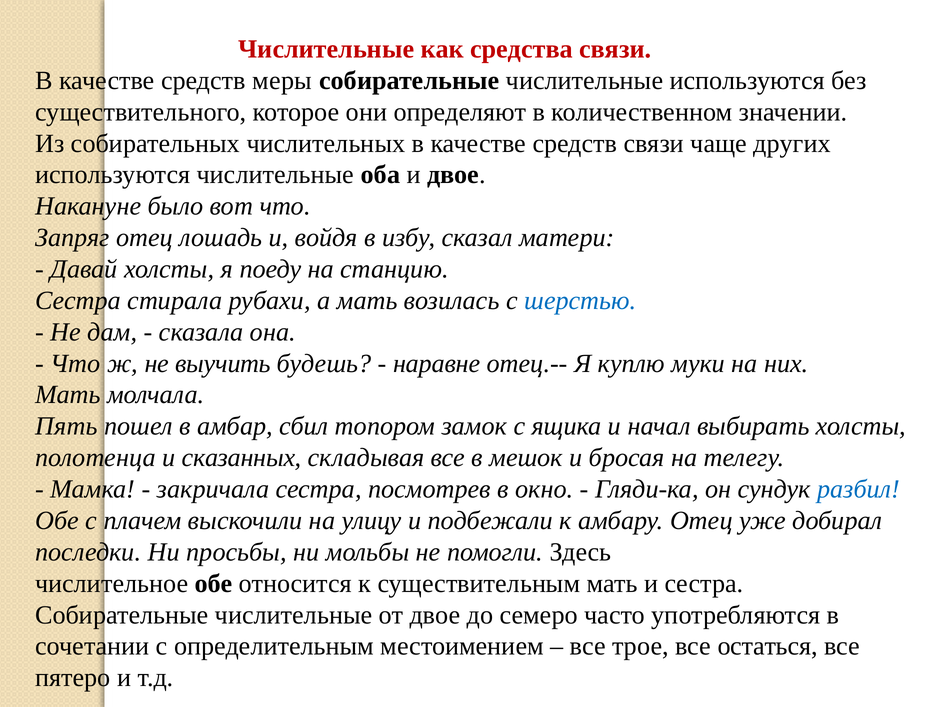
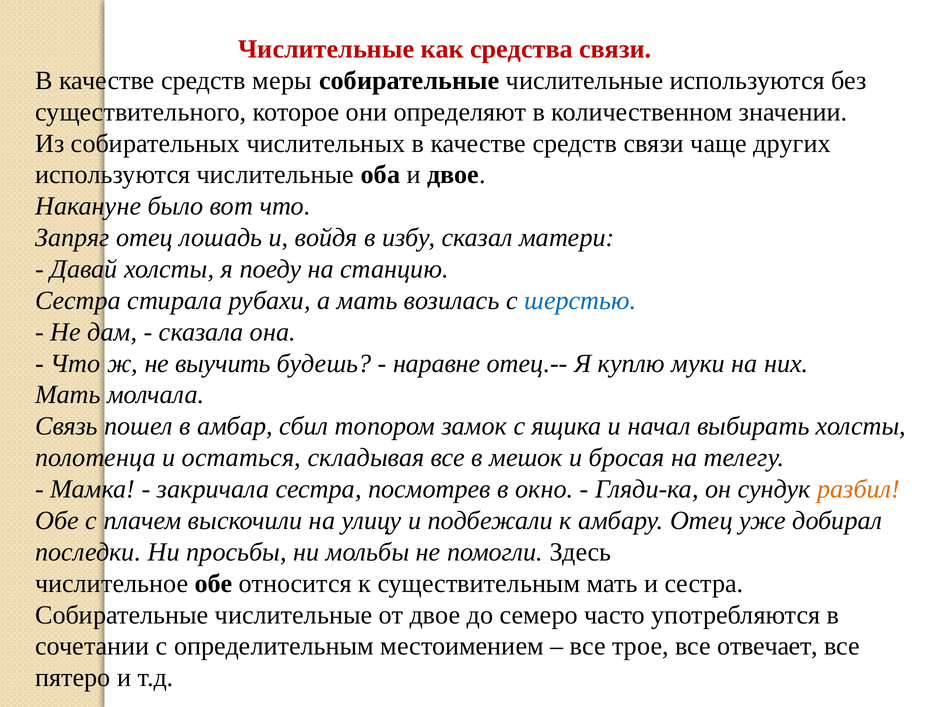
Пять: Пять -> Связь (67, 426)
сказанных: сказанных -> остаться (241, 457)
разбил colour: blue -> orange (859, 489)
остаться: остаться -> отвечает (768, 646)
